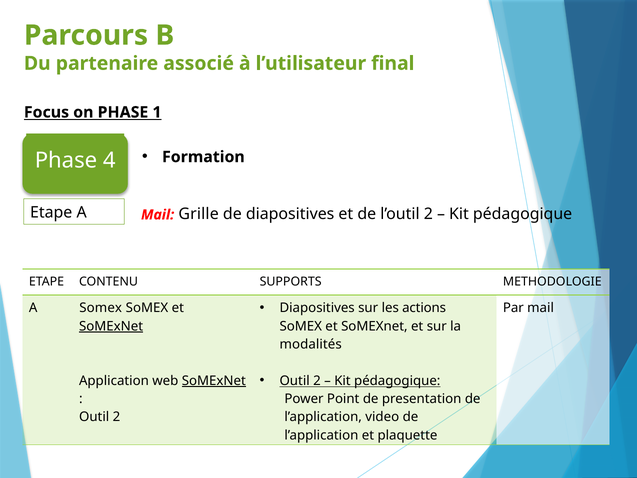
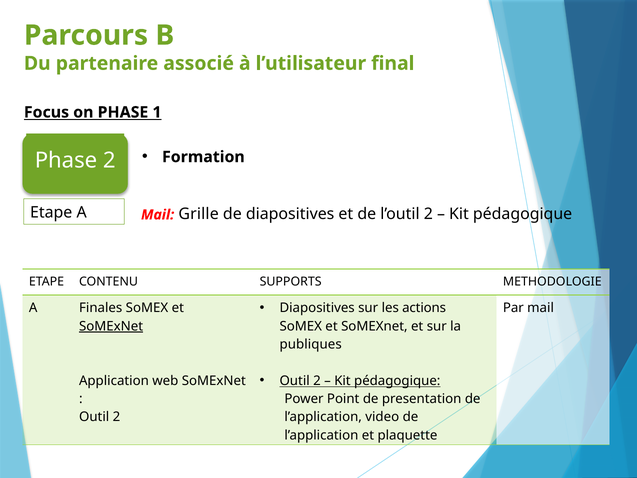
Phase 4: 4 -> 2 (109, 161)
A Somex: Somex -> Finales (101, 308)
modalités: modalités -> publiques (311, 344)
SoMExNet underline: present -> none (214, 380)
